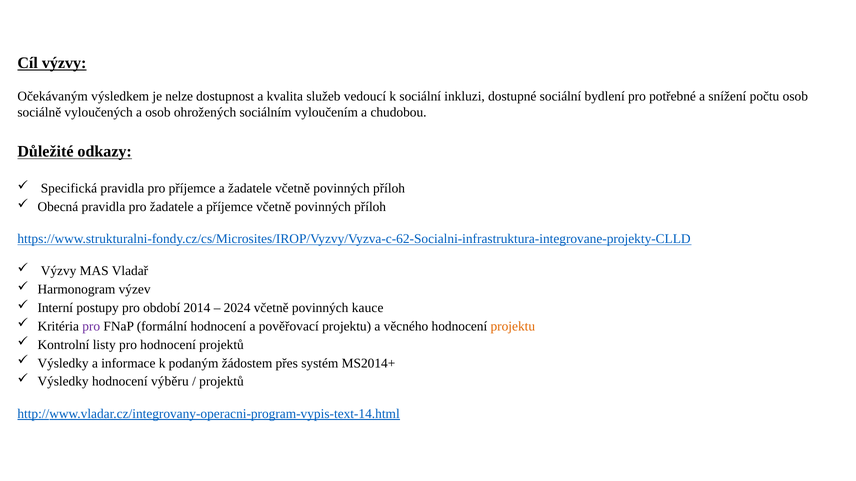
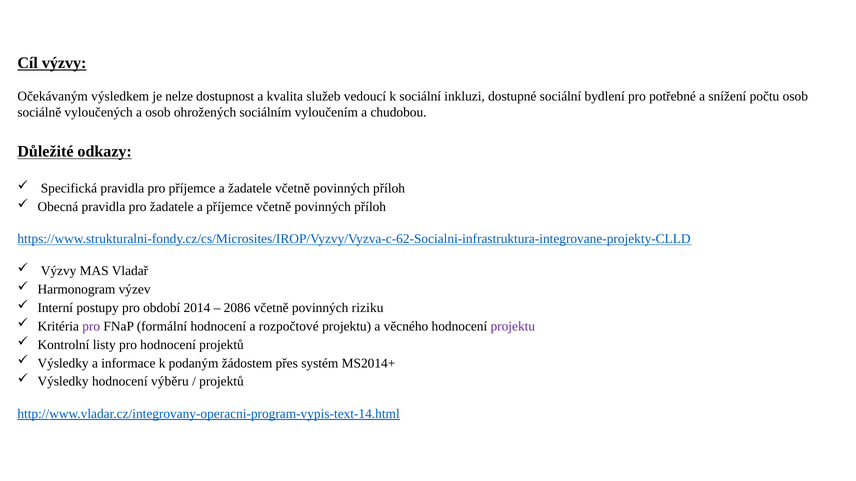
2024: 2024 -> 2086 (237, 308)
kauce: kauce -> riziku (368, 308)
pověřovací: pověřovací -> rozpočtové (289, 327)
projektu colour: orange -> purple (513, 327)
